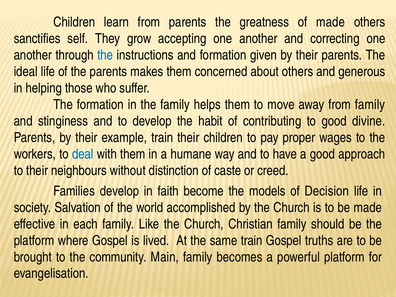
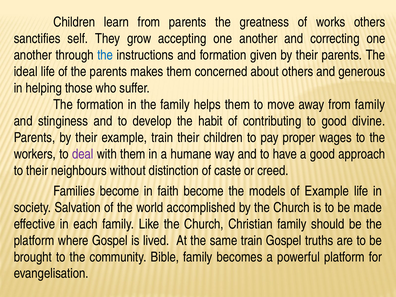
of made: made -> works (331, 22)
deal colour: blue -> purple (83, 154)
Families develop: develop -> become (119, 191)
of Decision: Decision -> Example (327, 191)
Main: Main -> Bible (165, 257)
